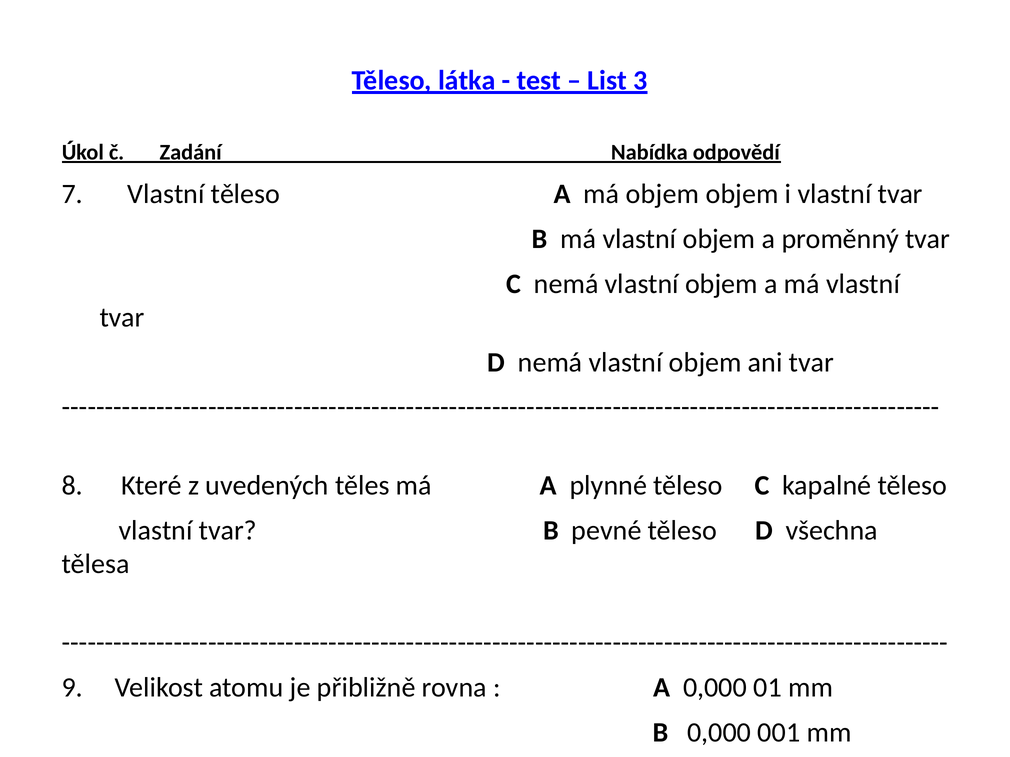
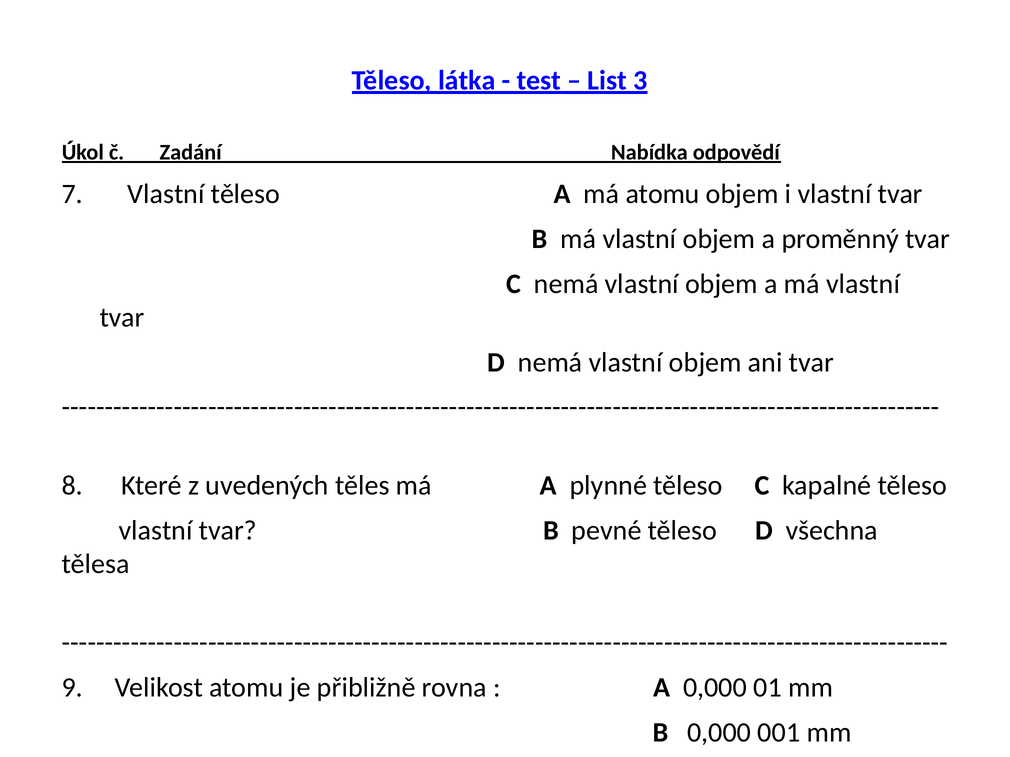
má objem: objem -> atomu (663, 194)
